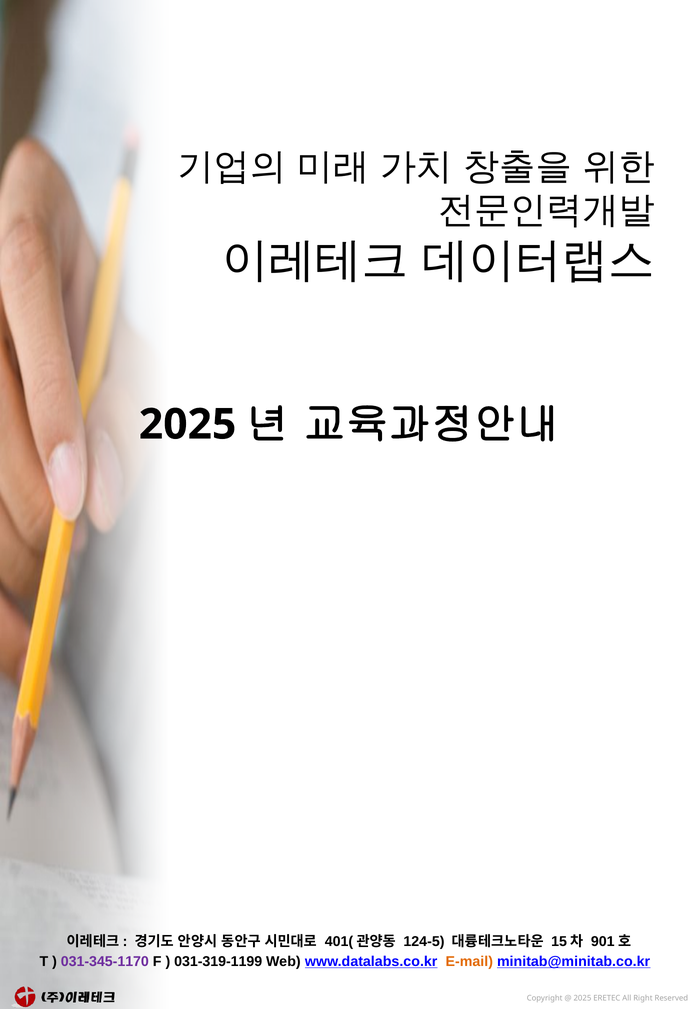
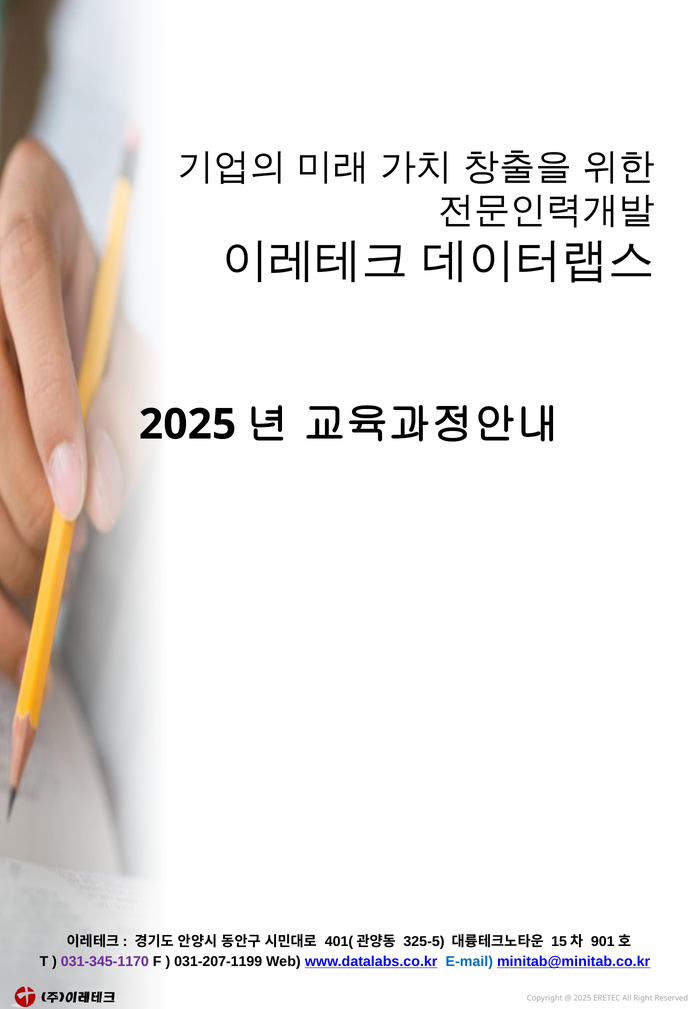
124-5: 124-5 -> 325-5 (424, 941)
031-319-1199: 031-319-1199 -> 031-207-1199 (218, 961)
E-mail colour: orange -> blue (469, 961)
